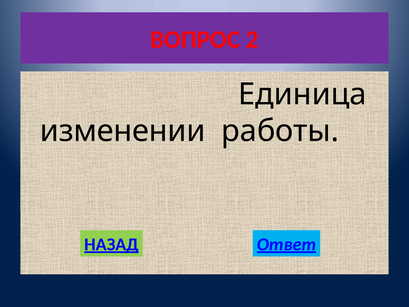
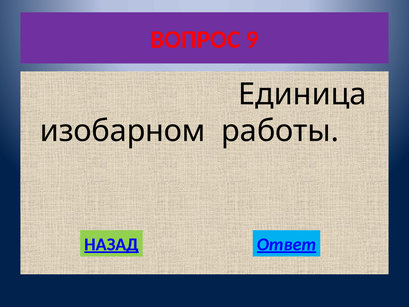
2: 2 -> 9 (252, 40)
изменении: изменении -> изобарном (123, 131)
